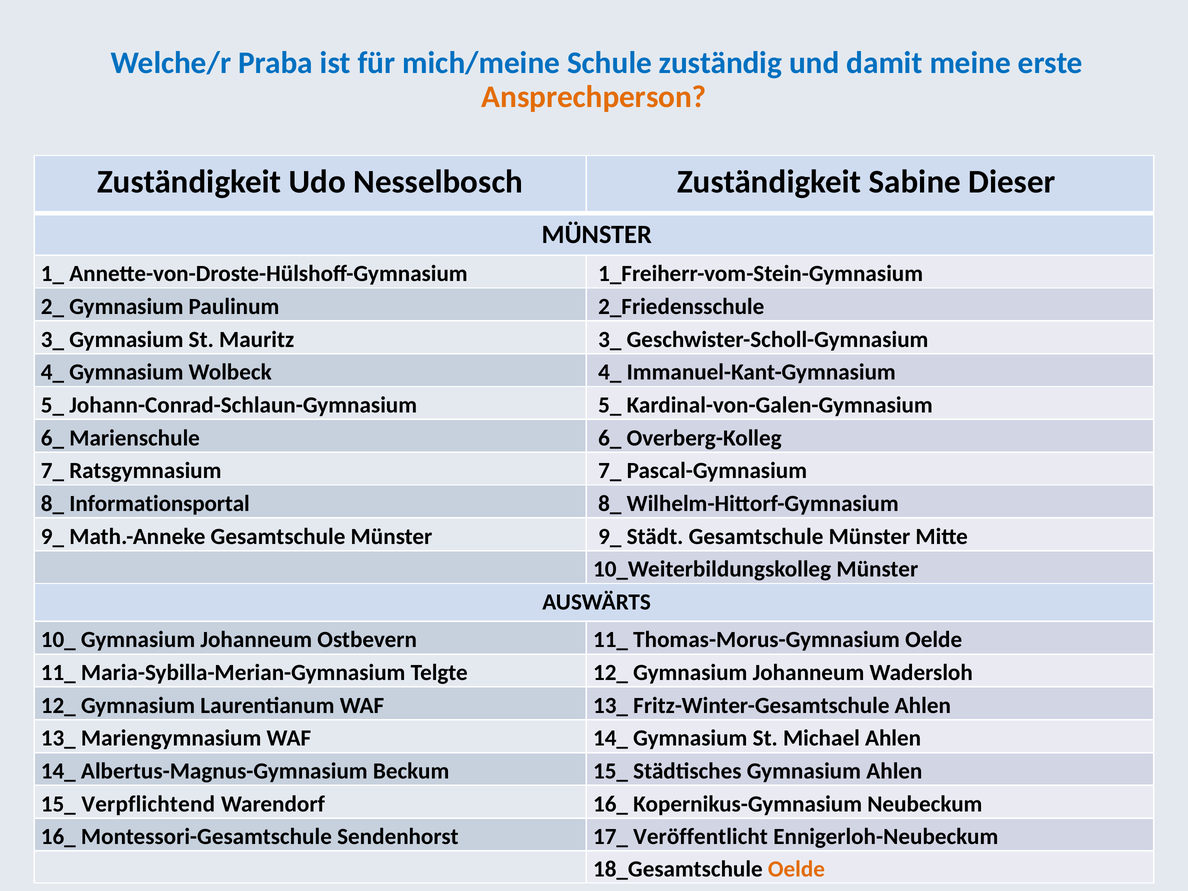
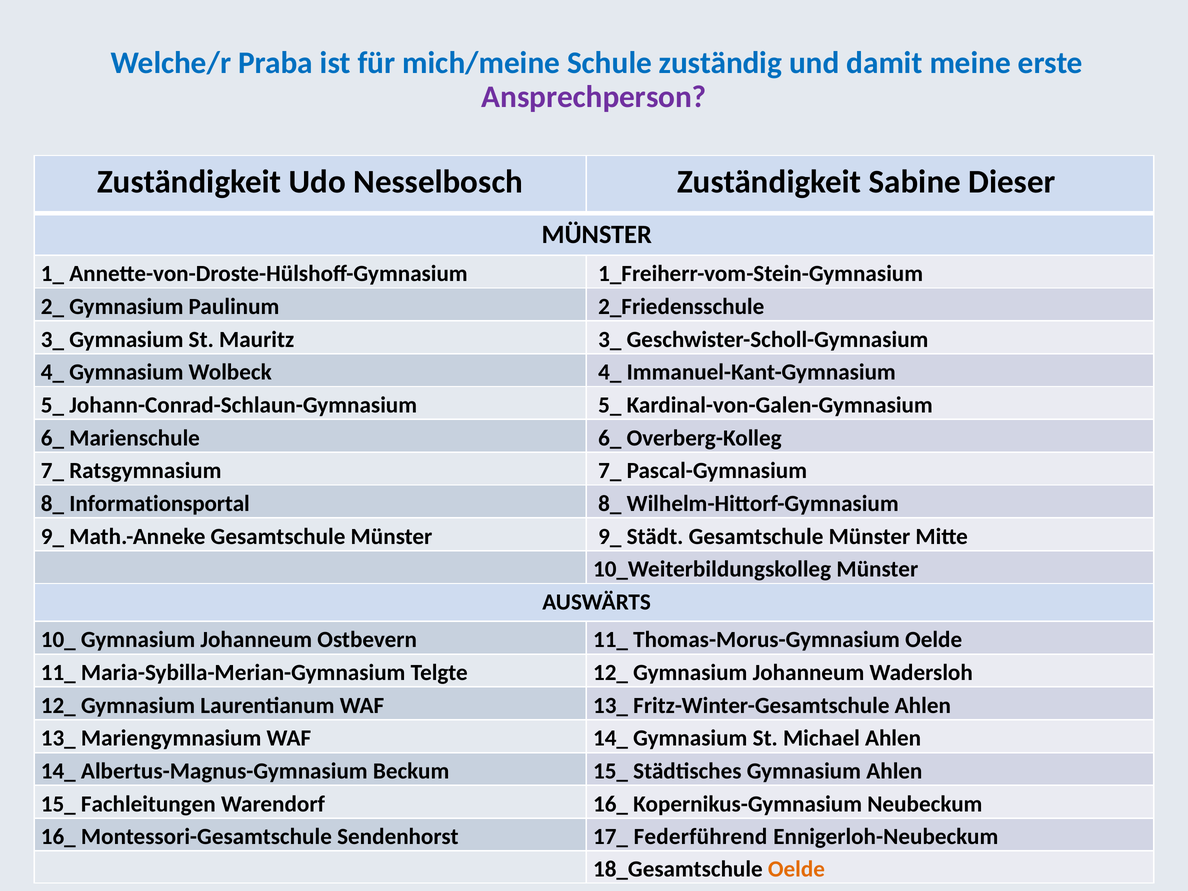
Ansprechperson colour: orange -> purple (594, 97)
Verpflichtend: Verpflichtend -> Fachleitungen (148, 804)
Veröffentlicht: Veröffentlicht -> Federführend (700, 837)
